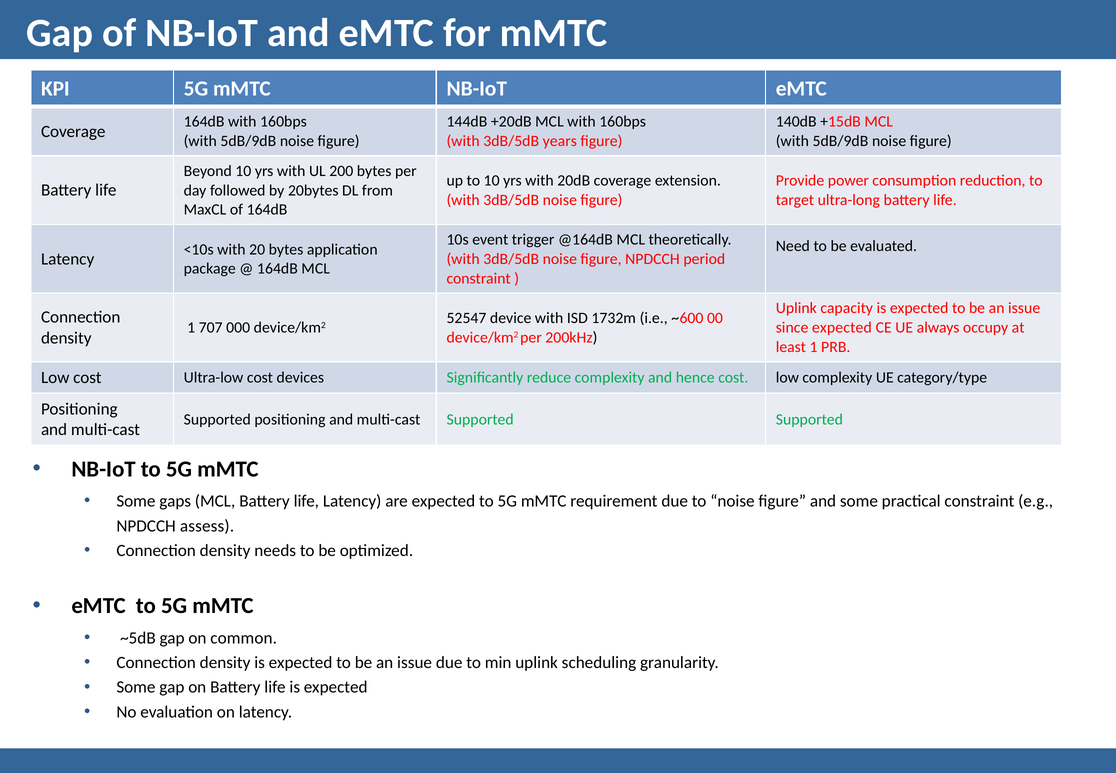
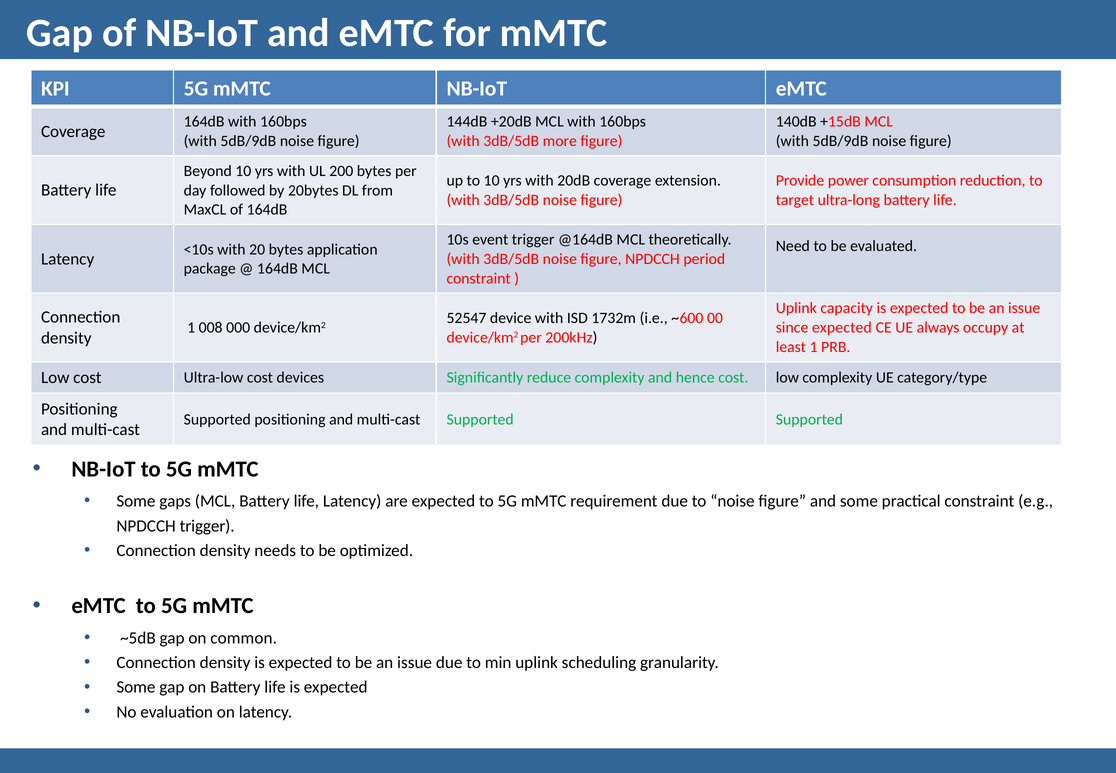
years: years -> more (560, 141)
707: 707 -> 008 (211, 327)
NPDCCH assess: assess -> trigger (207, 526)
